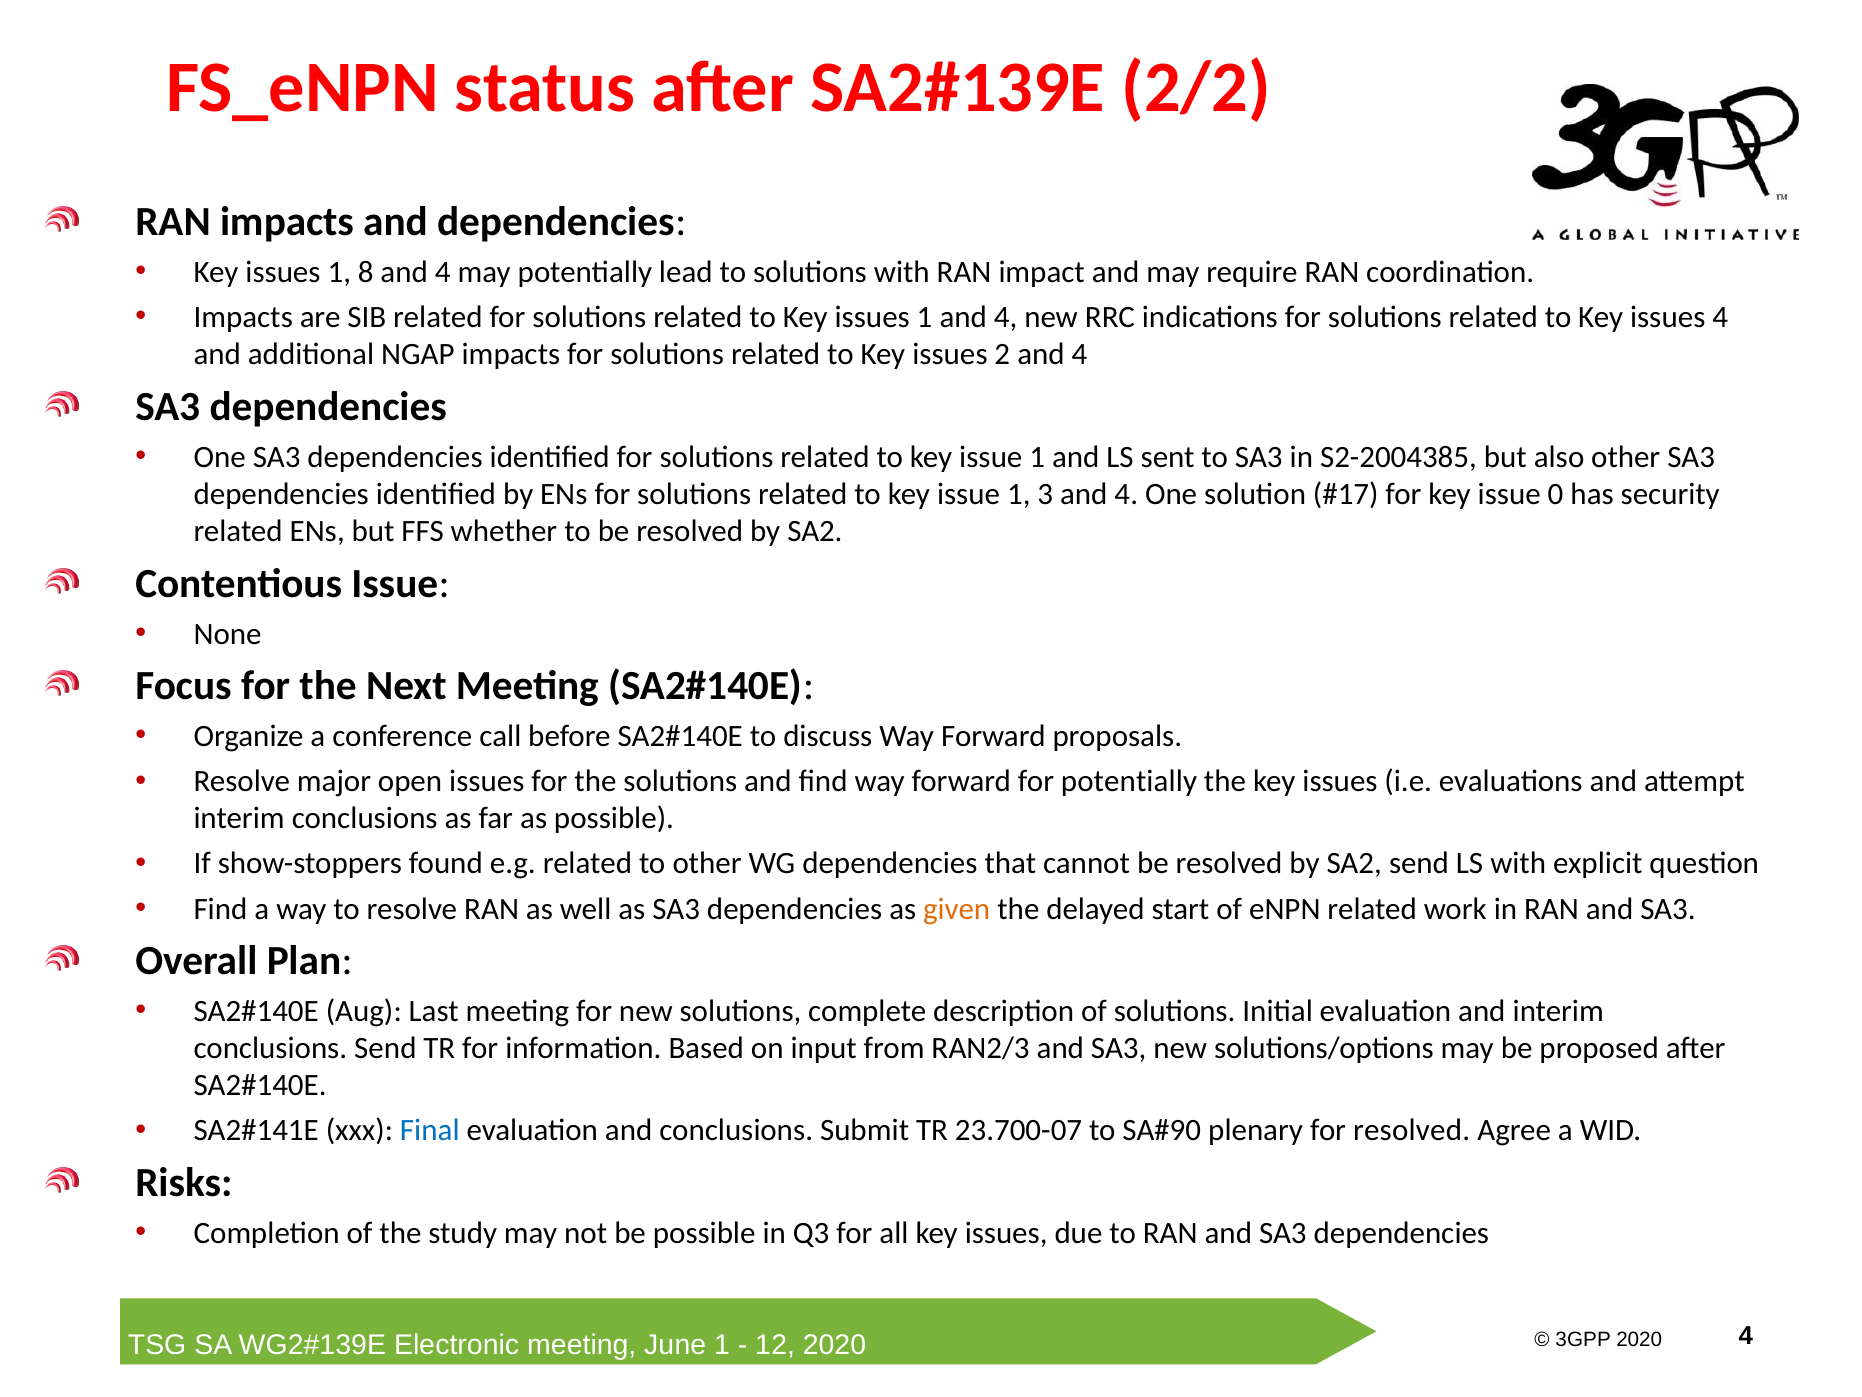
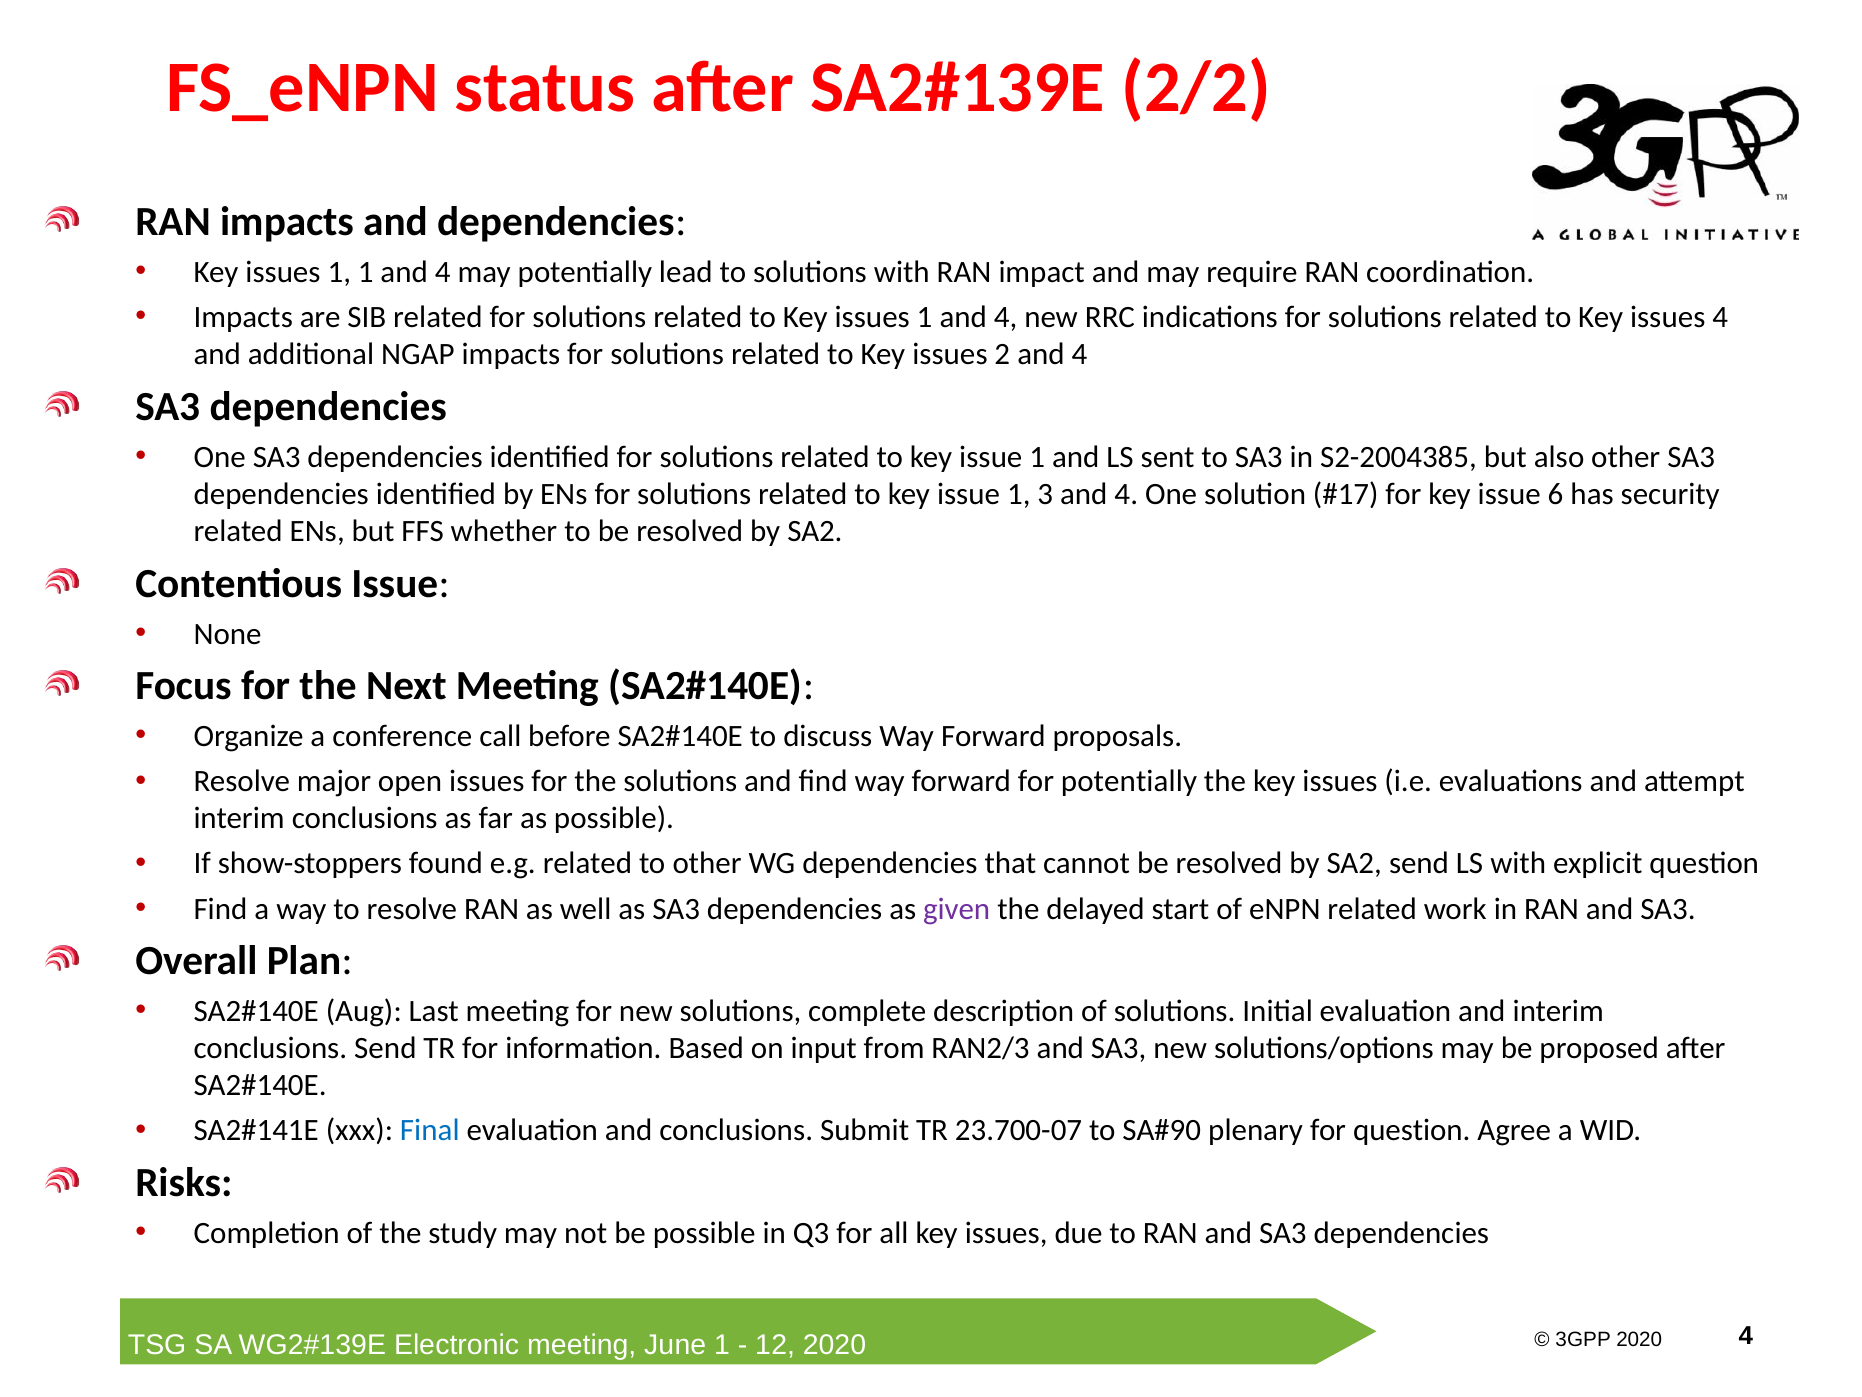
1 8: 8 -> 1 (366, 272)
0: 0 -> 6 (1556, 494)
given colour: orange -> purple (957, 908)
for resolved: resolved -> question (1412, 1130)
